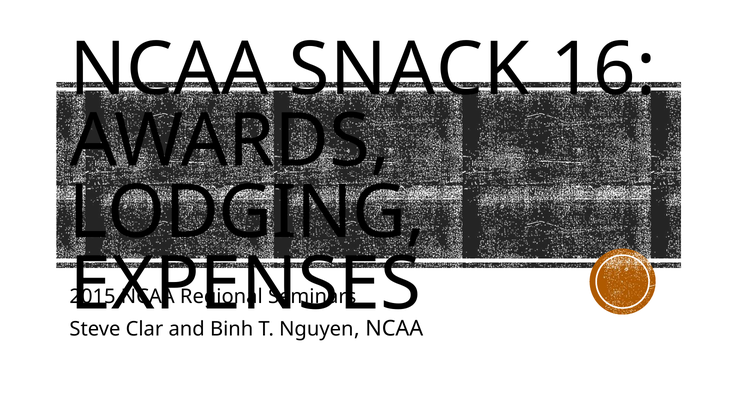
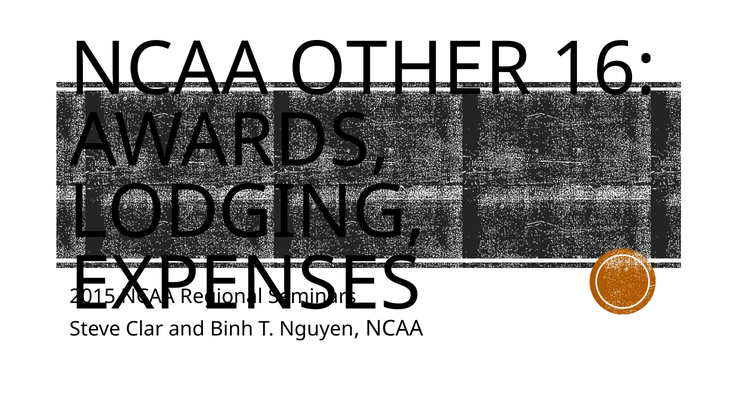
SNACK: SNACK -> OTHER (410, 70)
